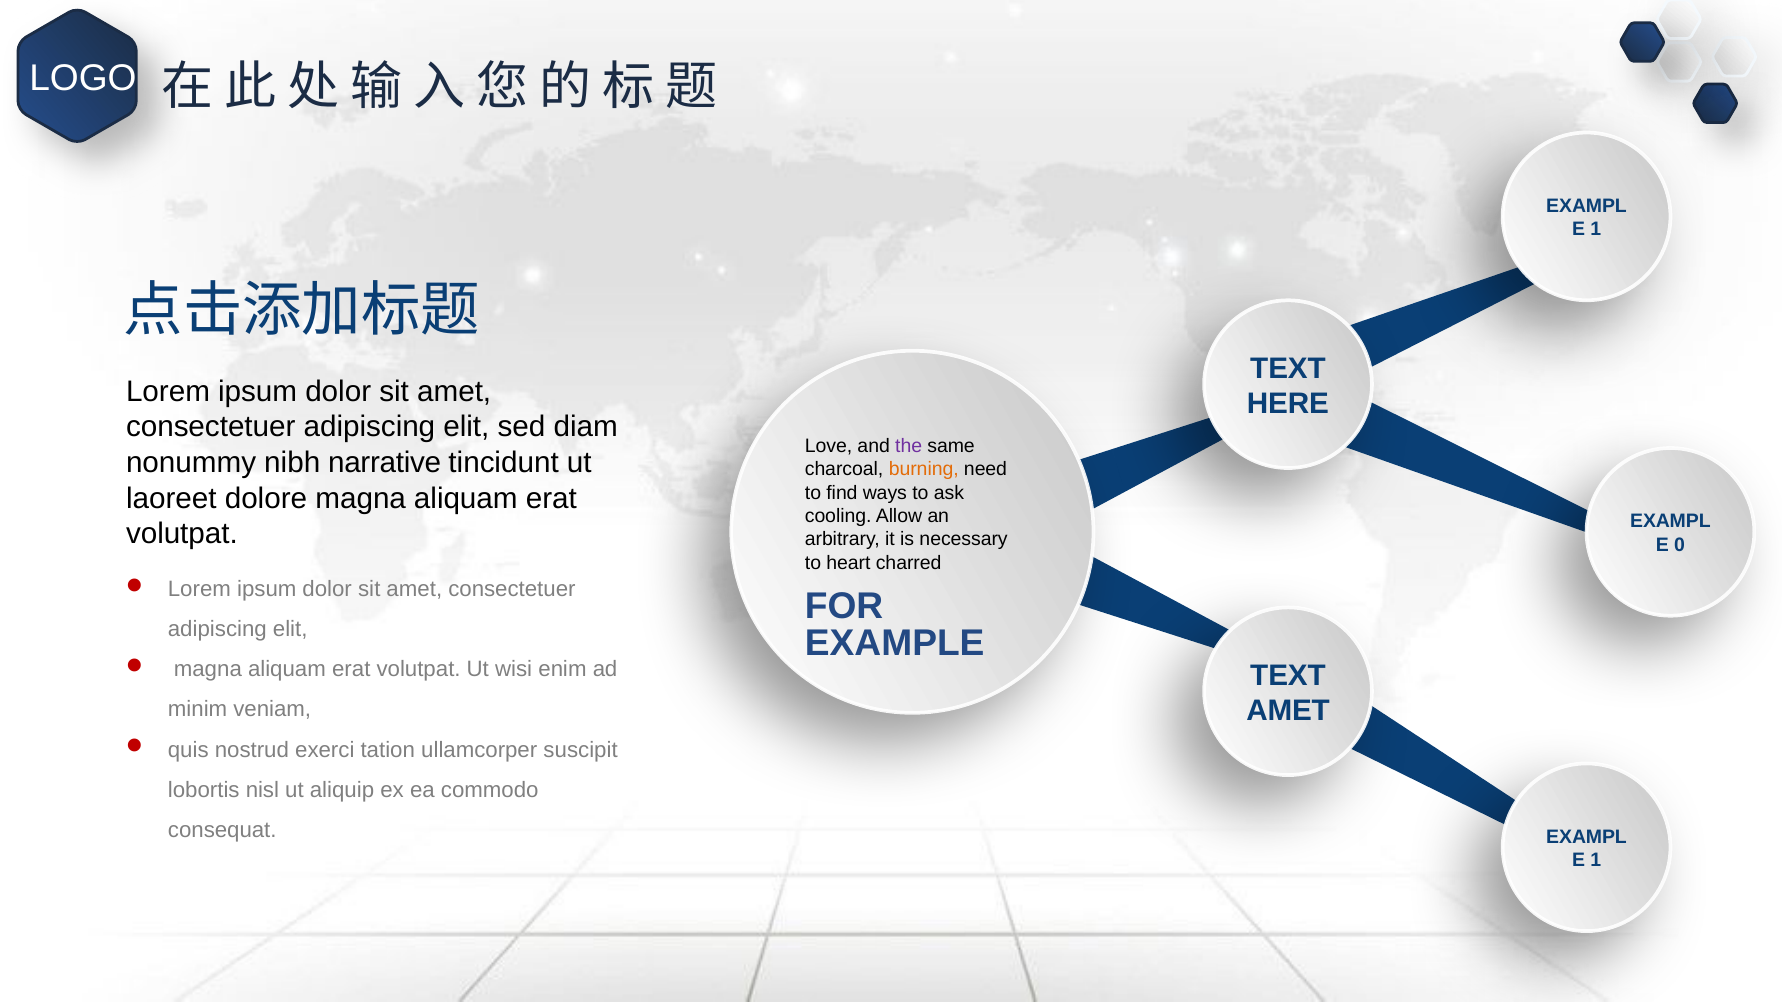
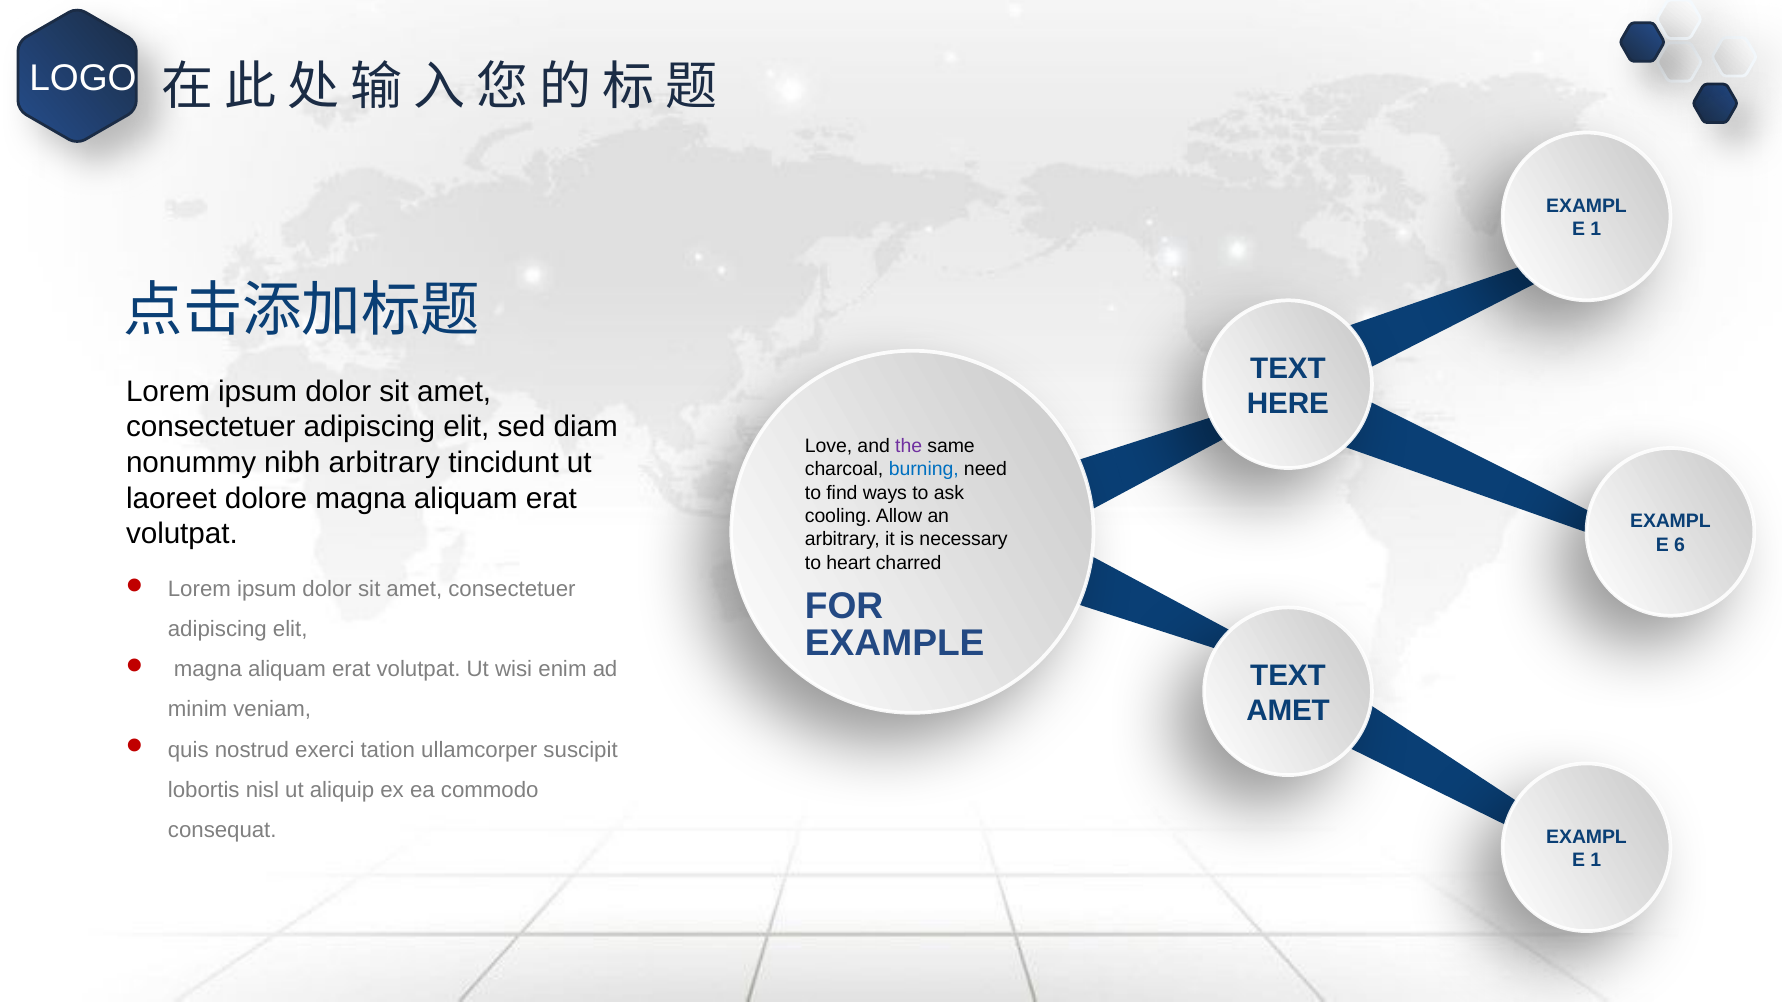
nibh narrative: narrative -> arbitrary (384, 463)
burning colour: orange -> blue (924, 470)
0: 0 -> 6 (1680, 545)
